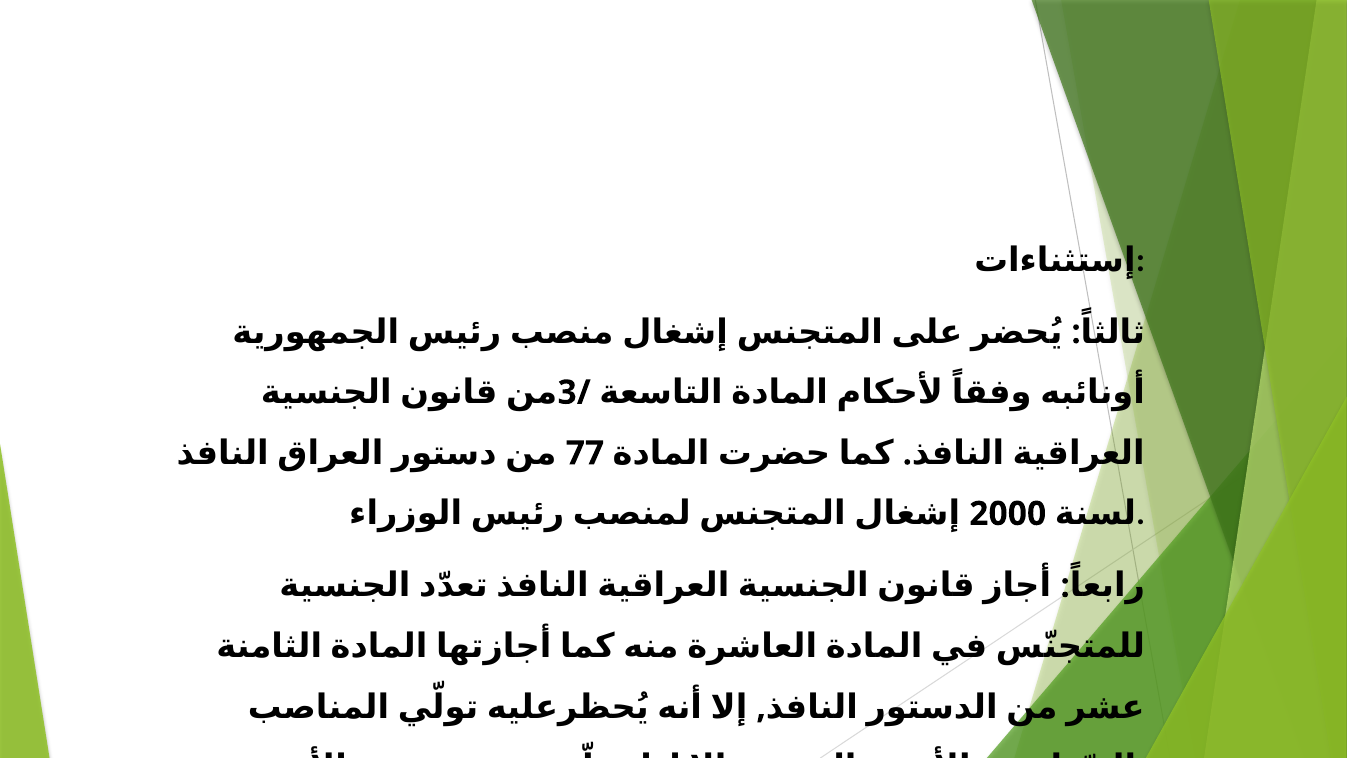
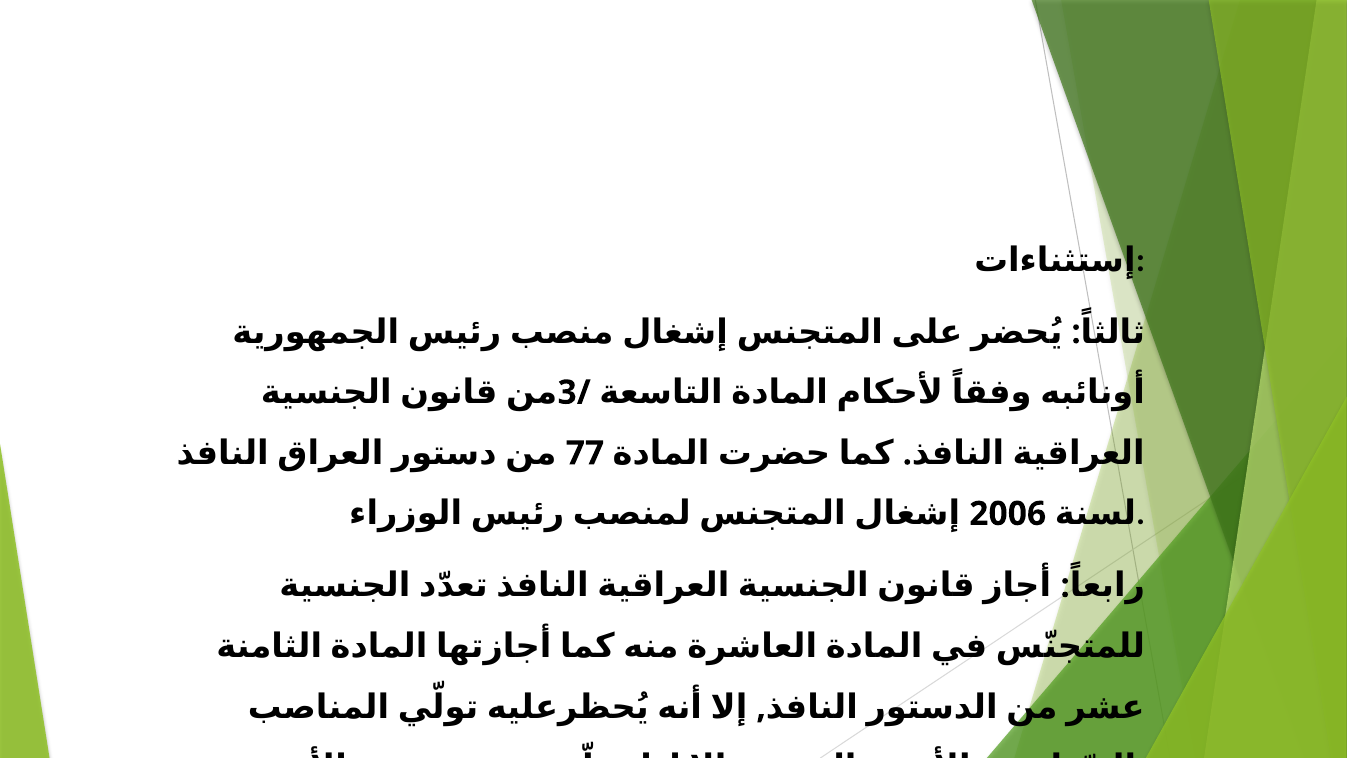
2000: 2000 -> 2006 (1008, 514)
